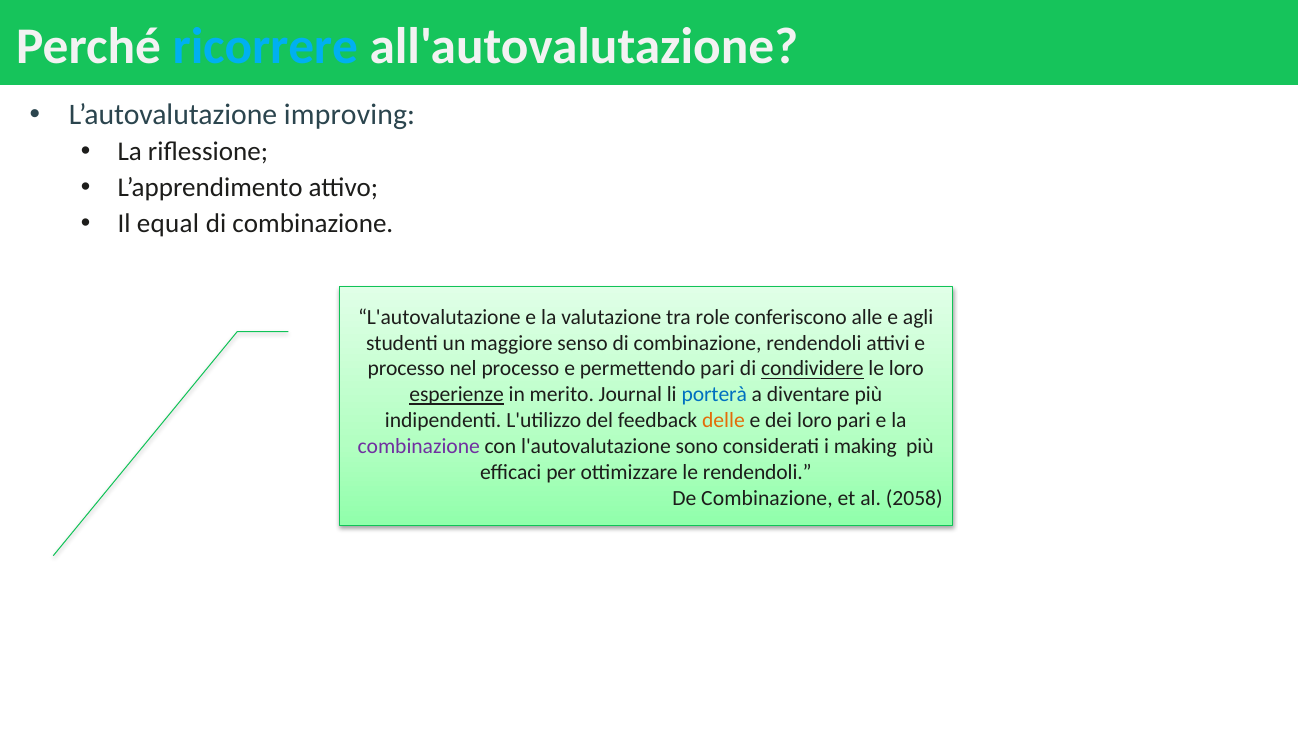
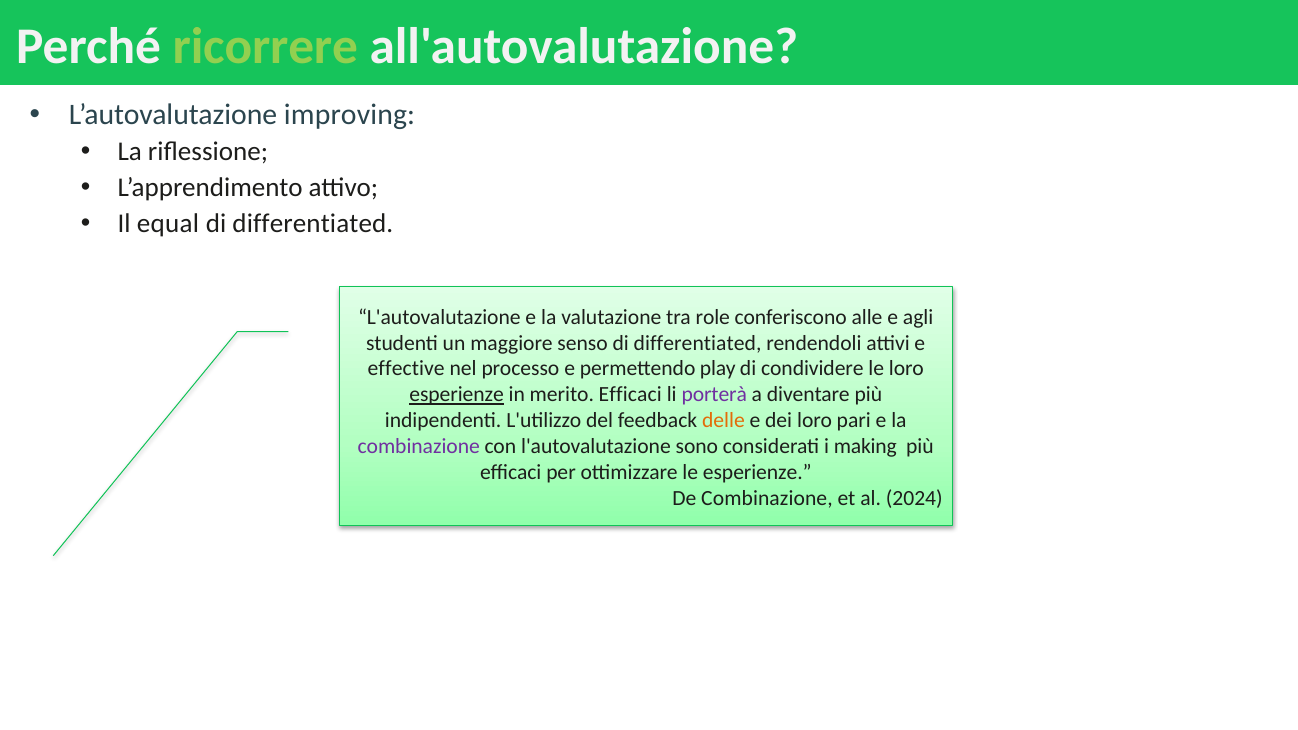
ricorrere colour: light blue -> light green (265, 46)
combinazione: combinazione -> differentiated (313, 224)
senso di combinazione: combinazione -> differentiated (698, 343)
processo: processo -> effective (406, 369)
permettendo pari: pari -> play (718, 369)
condividere underline: present -> none (812, 369)
merito Journal: Journal -> Efficaci (630, 395)
porterà colour: blue -> purple (714, 395)
le rendendoli: rendendoli -> esperienze (757, 473)
2058: 2058 -> 2024 (914, 499)
